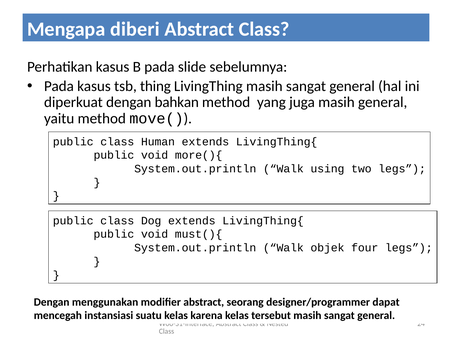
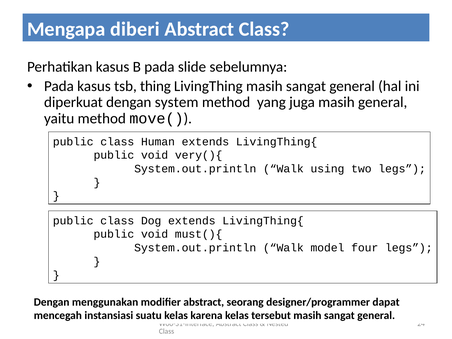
bahkan: bahkan -> system (177, 102)
more(){: more(){ -> very(){ (199, 155)
objek: objek -> model (327, 248)
